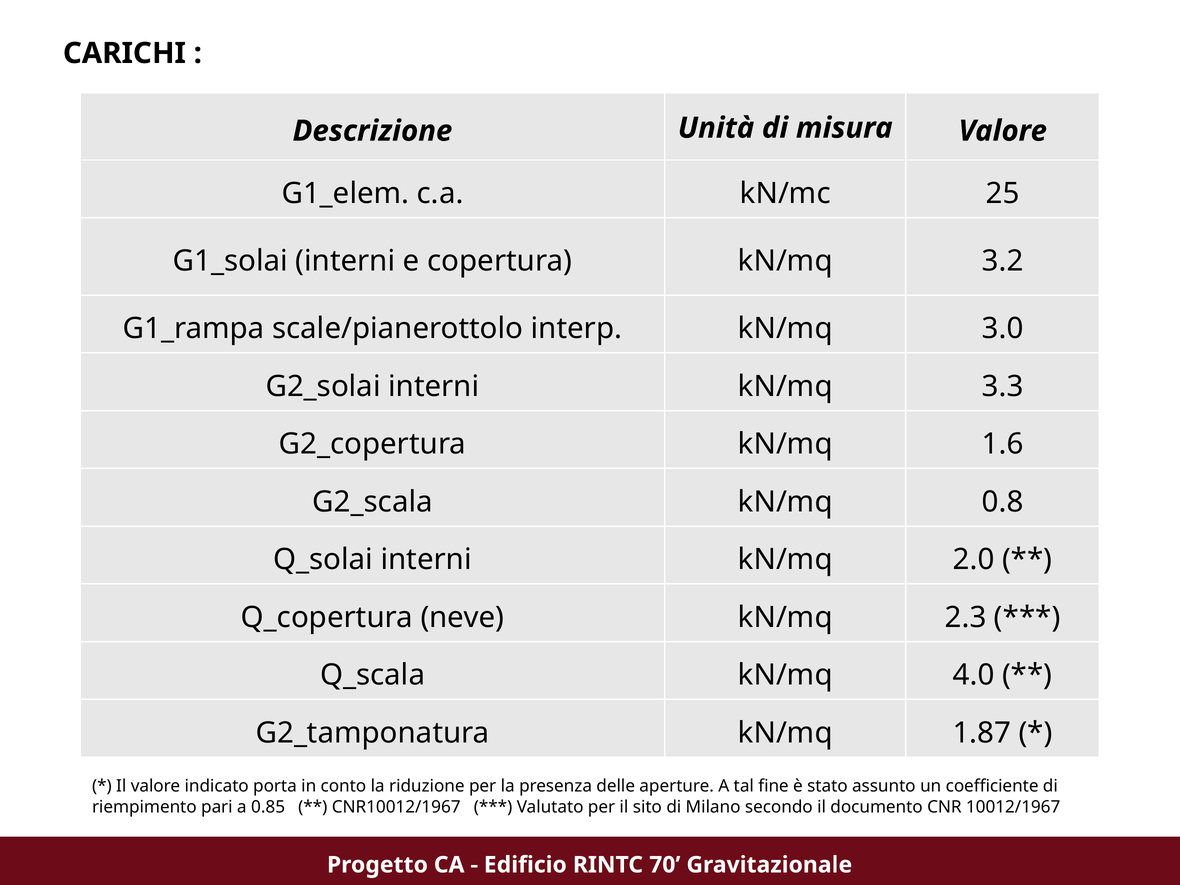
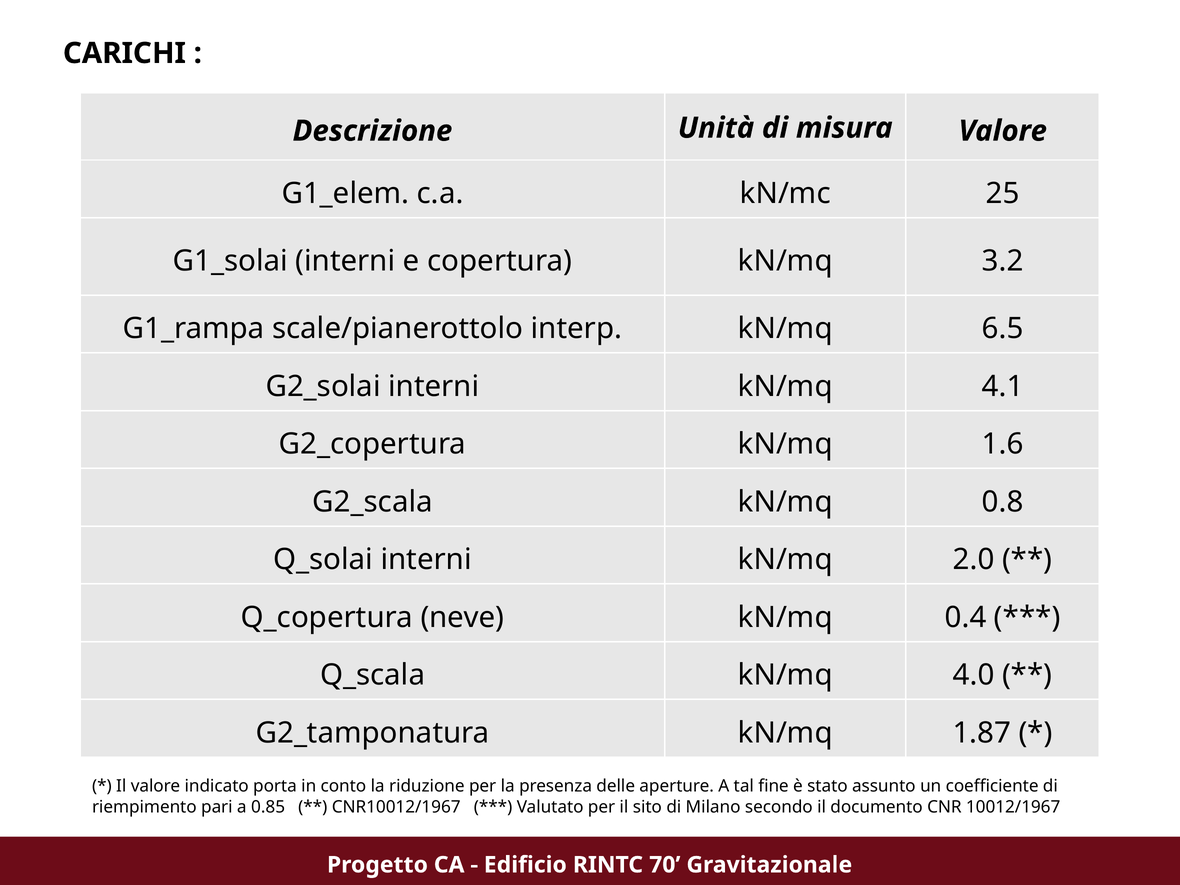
3.0: 3.0 -> 6.5 (1003, 329)
3.3: 3.3 -> 4.1 (1003, 386)
2.3: 2.3 -> 0.4 (966, 617)
